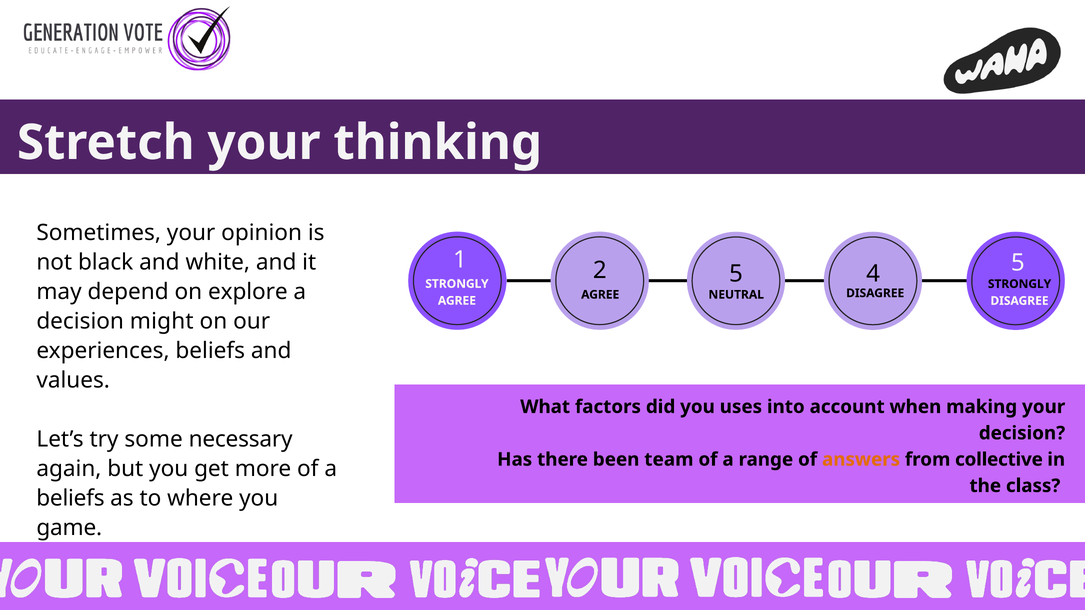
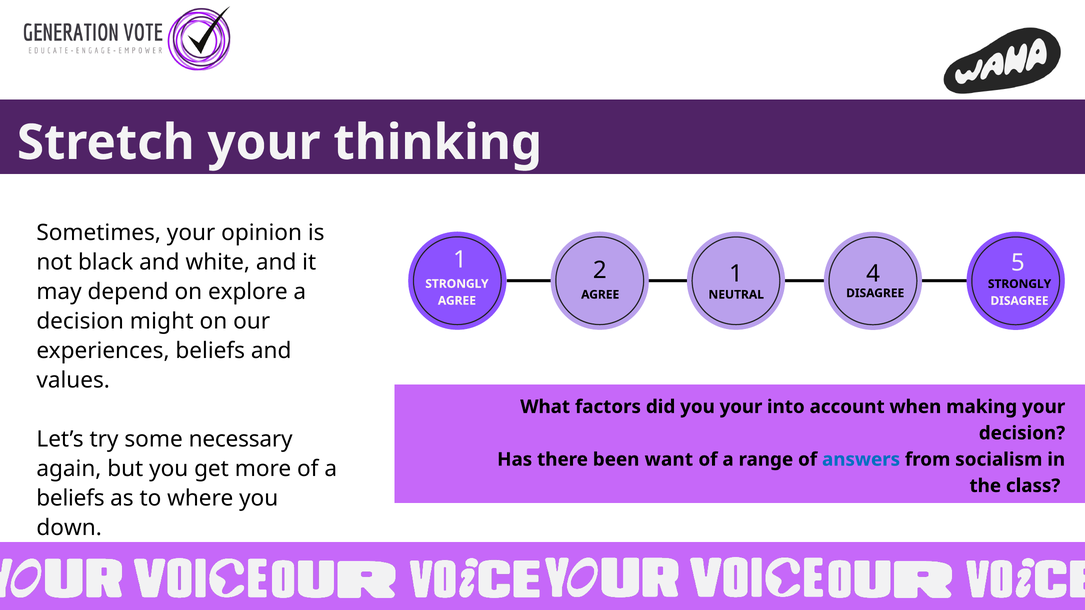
2 5: 5 -> 1 (736, 274)
you uses: uses -> your (741, 407)
team: team -> want (669, 460)
answers colour: orange -> blue (861, 460)
collective: collective -> socialism (999, 460)
game: game -> down (69, 528)
